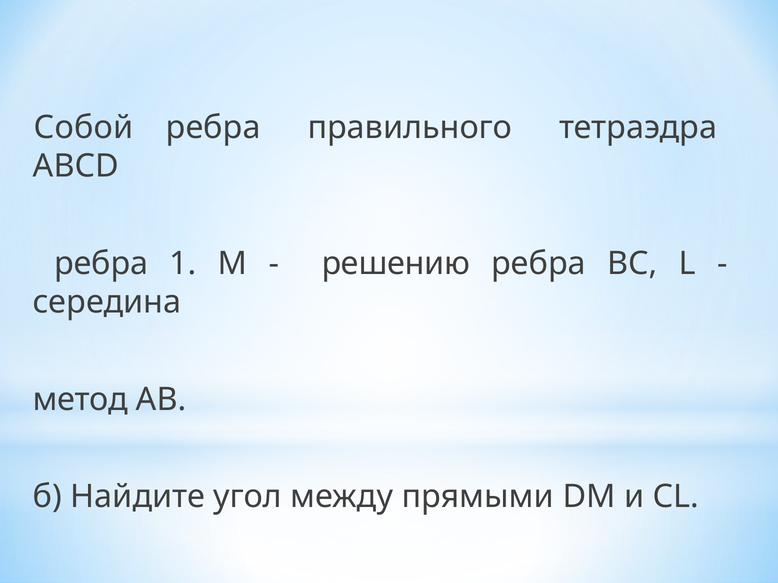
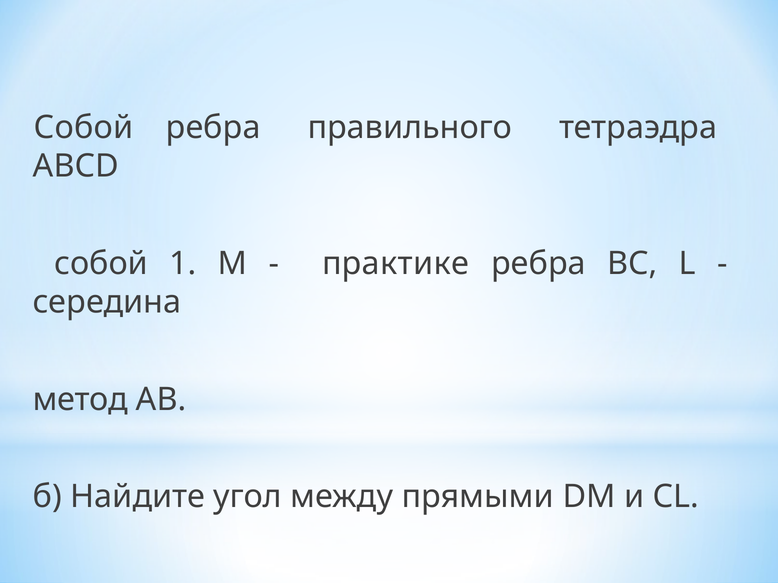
ребра: ребра -> собой (101, 264)
решению: решению -> практике (396, 264)
